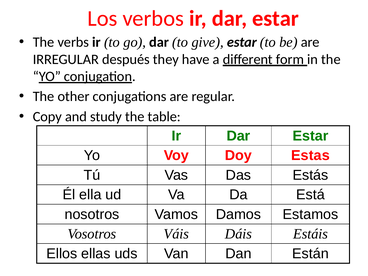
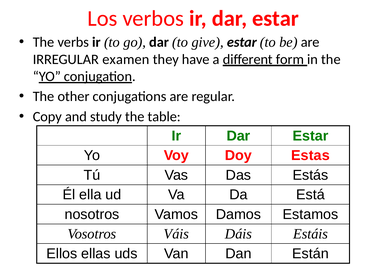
después: después -> examen (126, 59)
